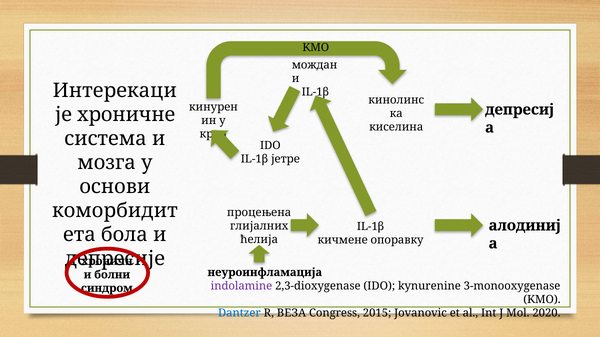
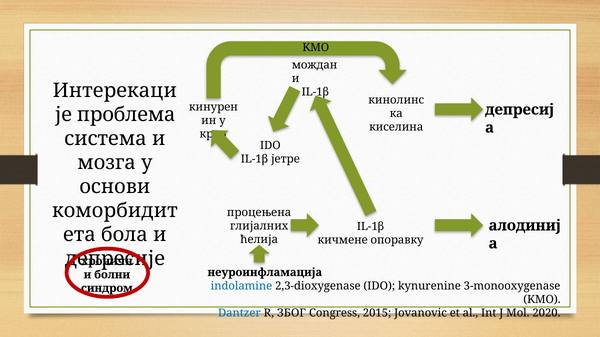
хроничне: хроничне -> проблема (126, 115)
indolamine colour: purple -> blue (241, 286)
ВЕЗА: ВЕЗА -> ЗБОГ (291, 313)
